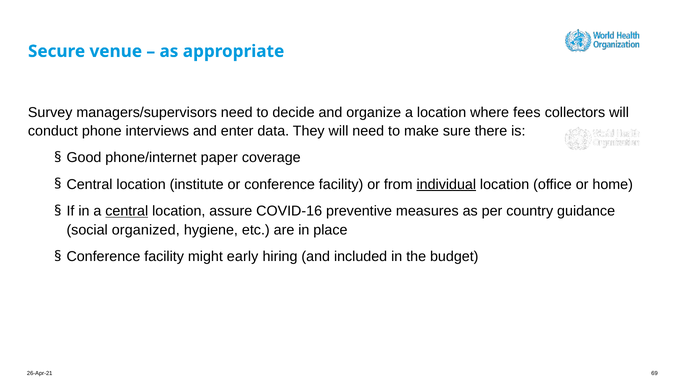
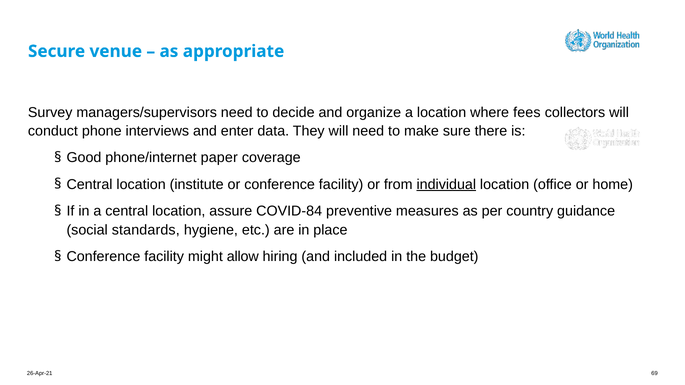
central underline: present -> none (127, 211)
COVID-16: COVID-16 -> COVID-84 (289, 211)
organized: organized -> standards (146, 230)
early: early -> allow (243, 257)
